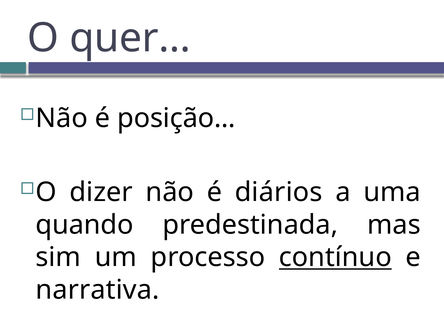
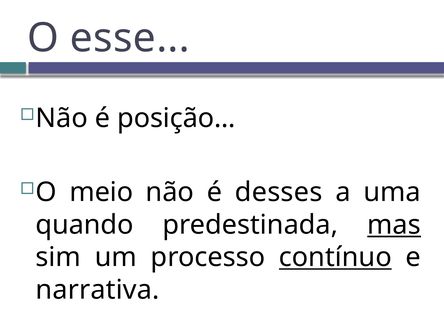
quer: quer -> esse (130, 38)
dizer: dizer -> meio (101, 192)
diários: diários -> desses (279, 192)
mas underline: none -> present (394, 225)
